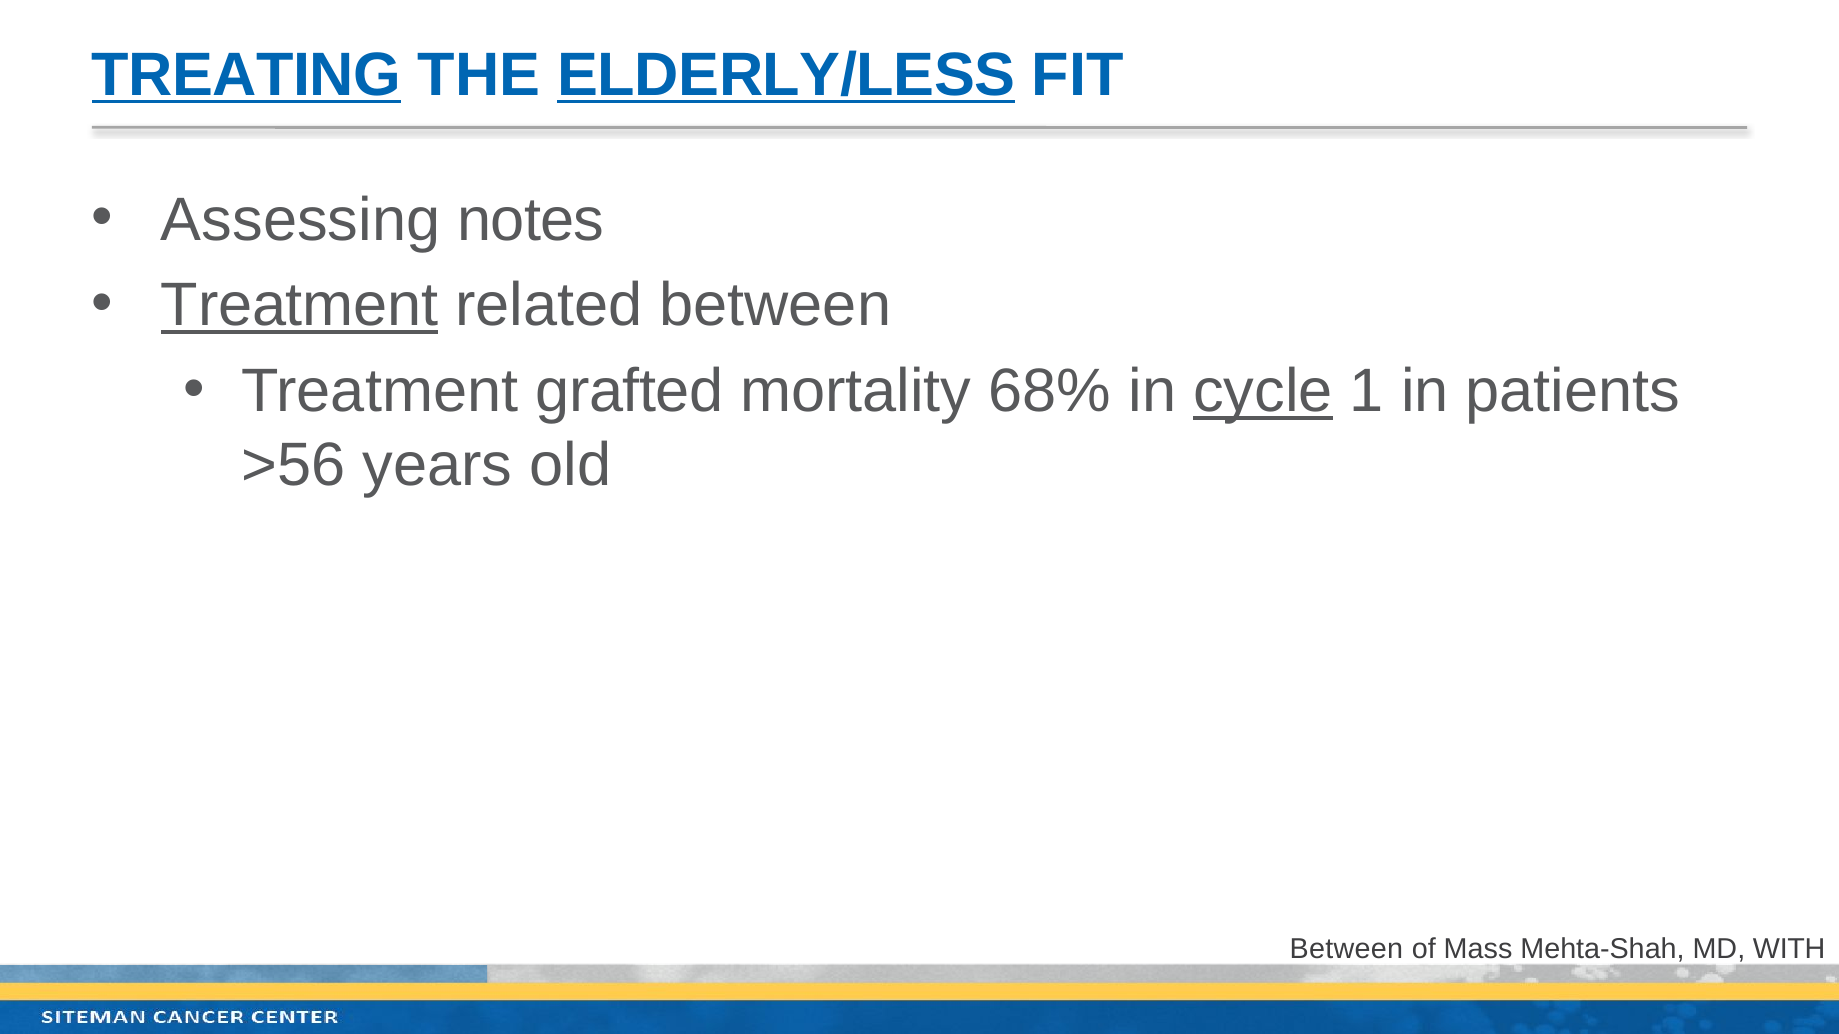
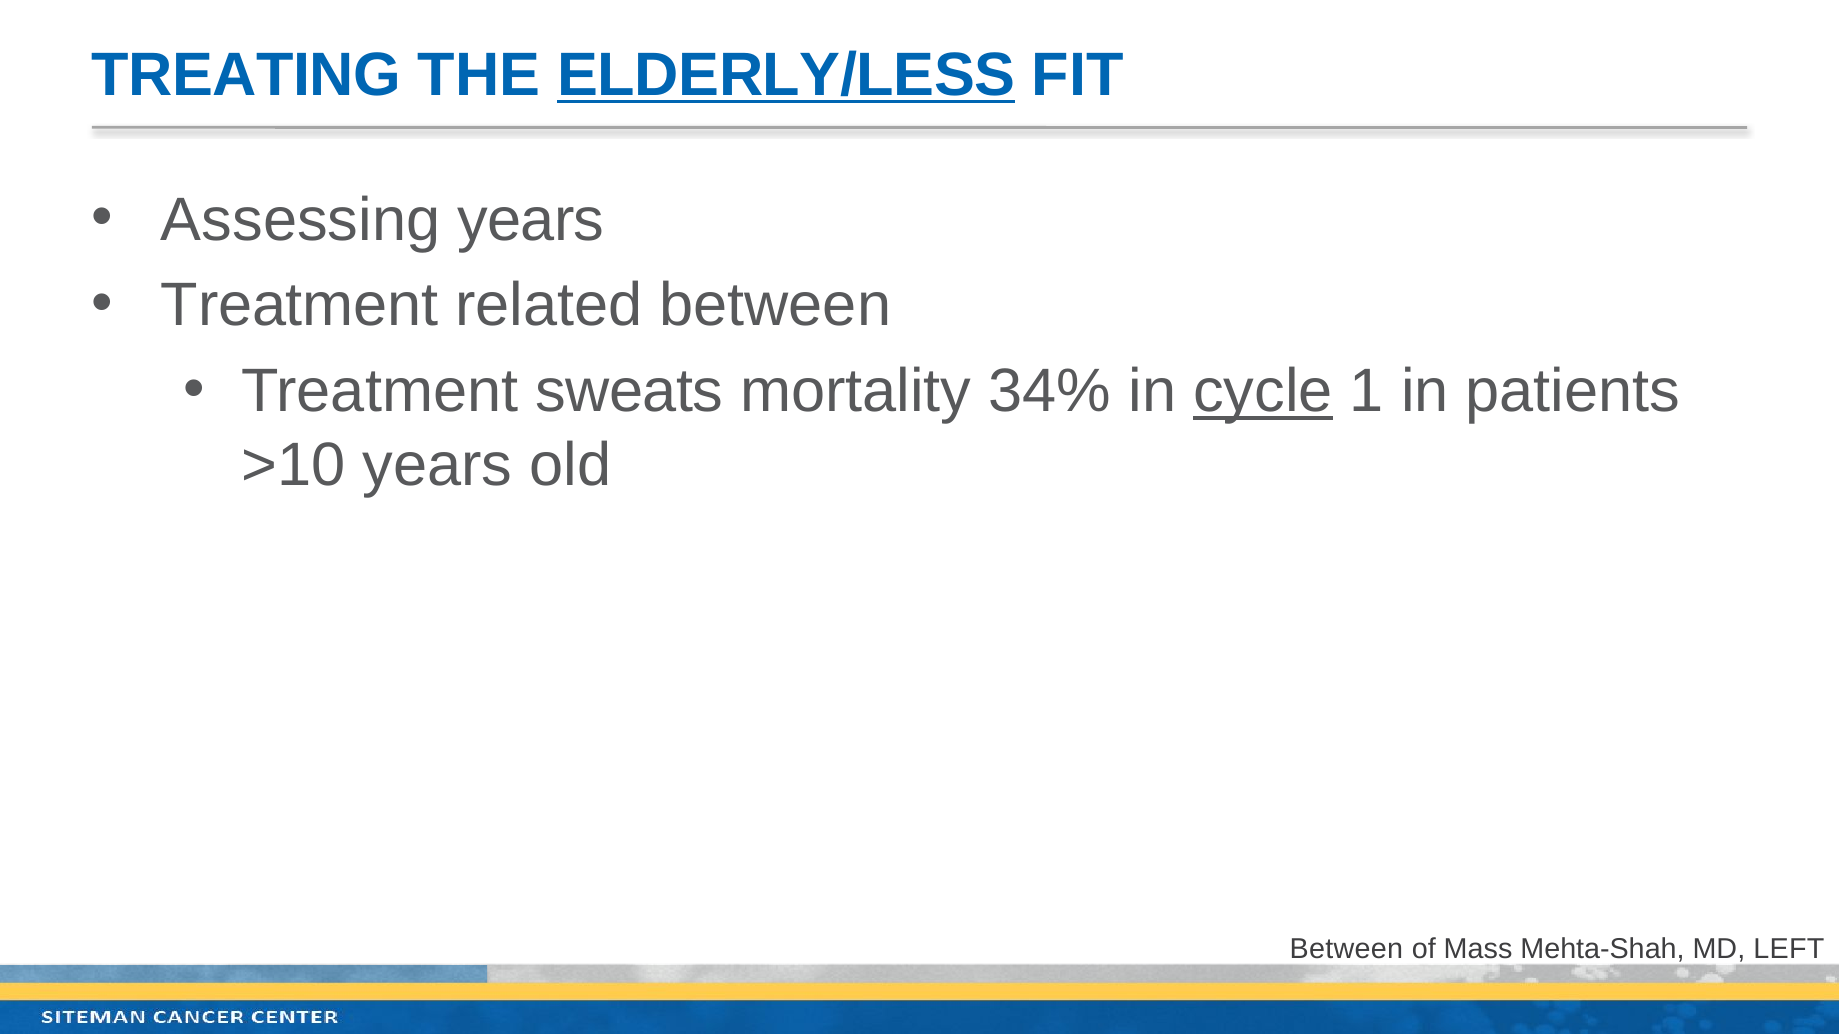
TREATING underline: present -> none (247, 75)
Assessing notes: notes -> years (531, 220)
Treatment underline: present -> none (300, 306)
grafted: grafted -> sweats (630, 392)
68%: 68% -> 34% (1050, 392)
>56: >56 -> >10 (293, 465)
WITH: WITH -> LEFT (1789, 950)
